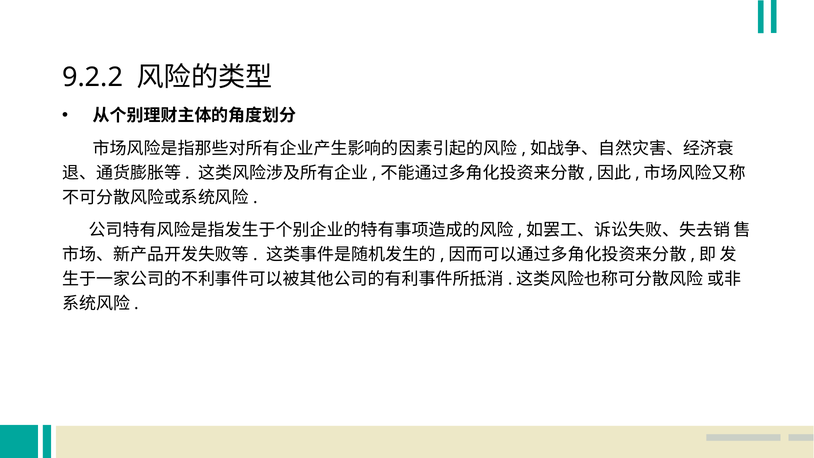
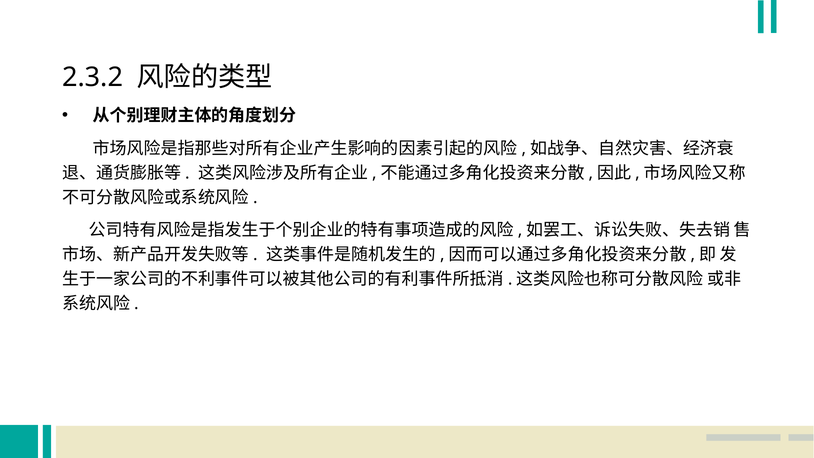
9.2.2: 9.2.2 -> 2.3.2 (93, 77)
